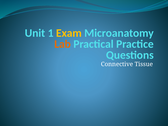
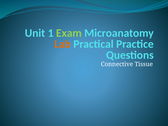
Exam colour: yellow -> light green (69, 33)
